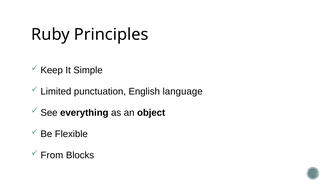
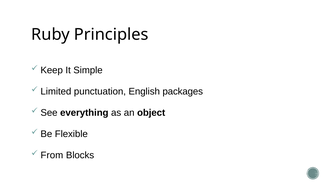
language: language -> packages (183, 92)
